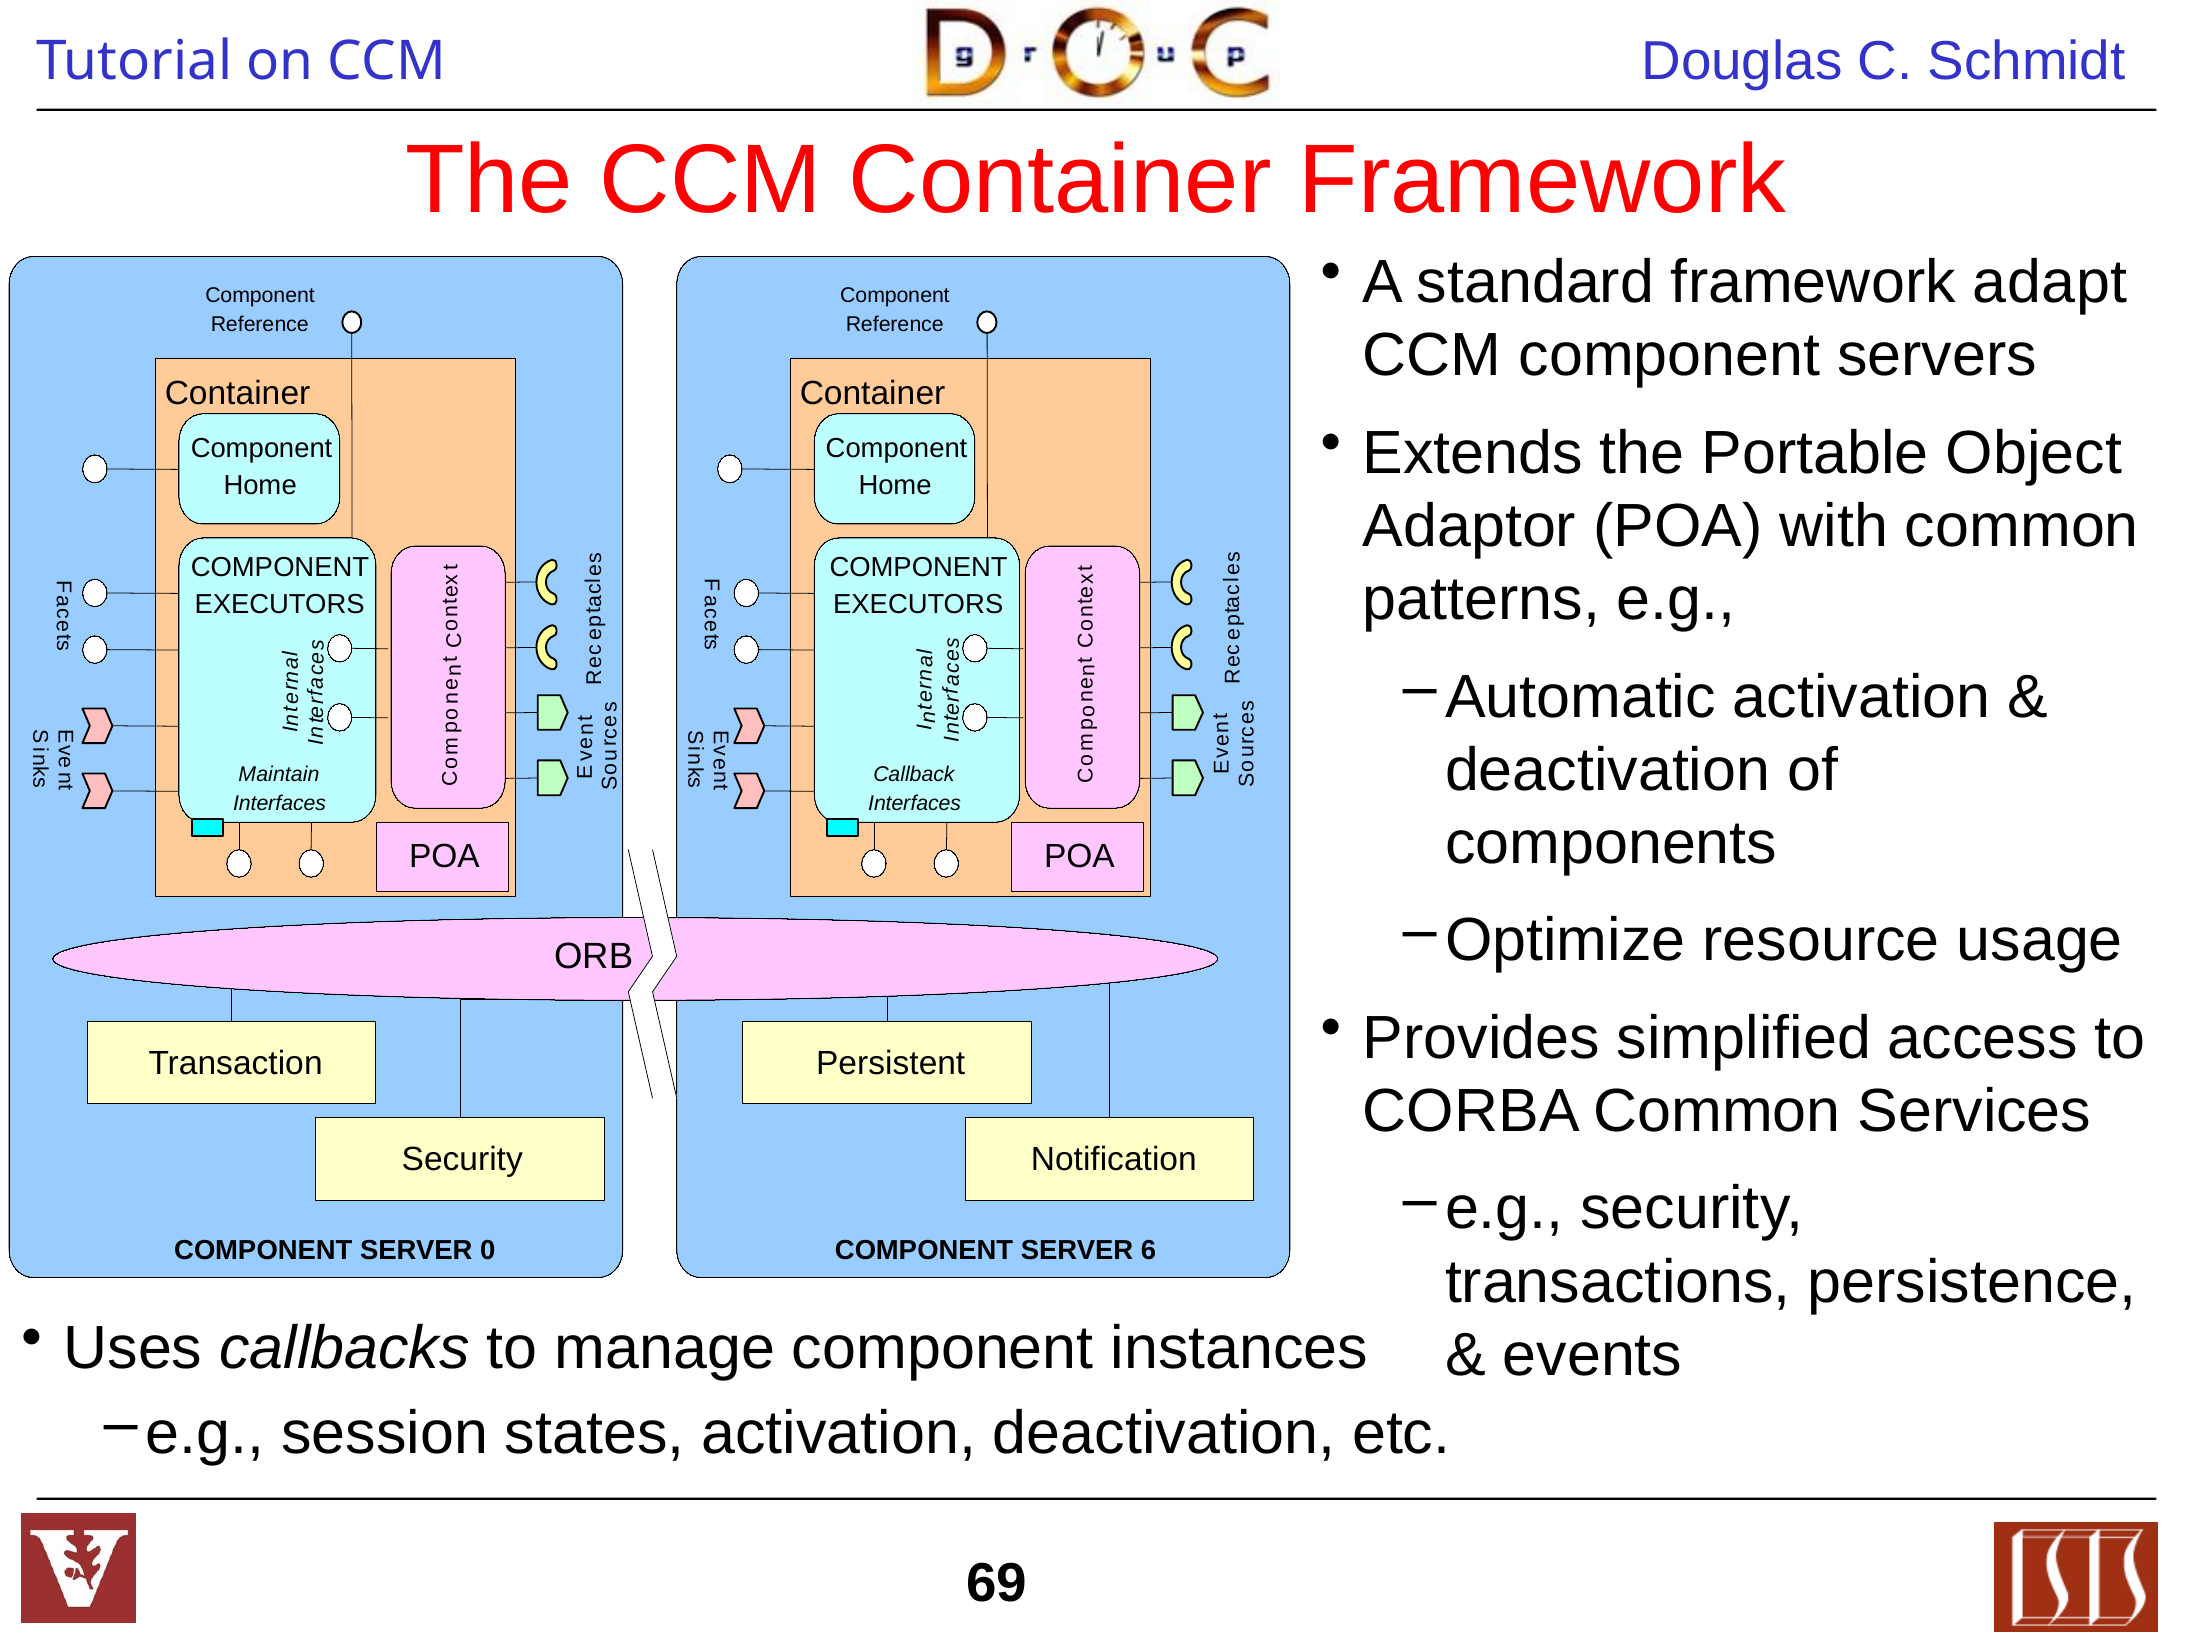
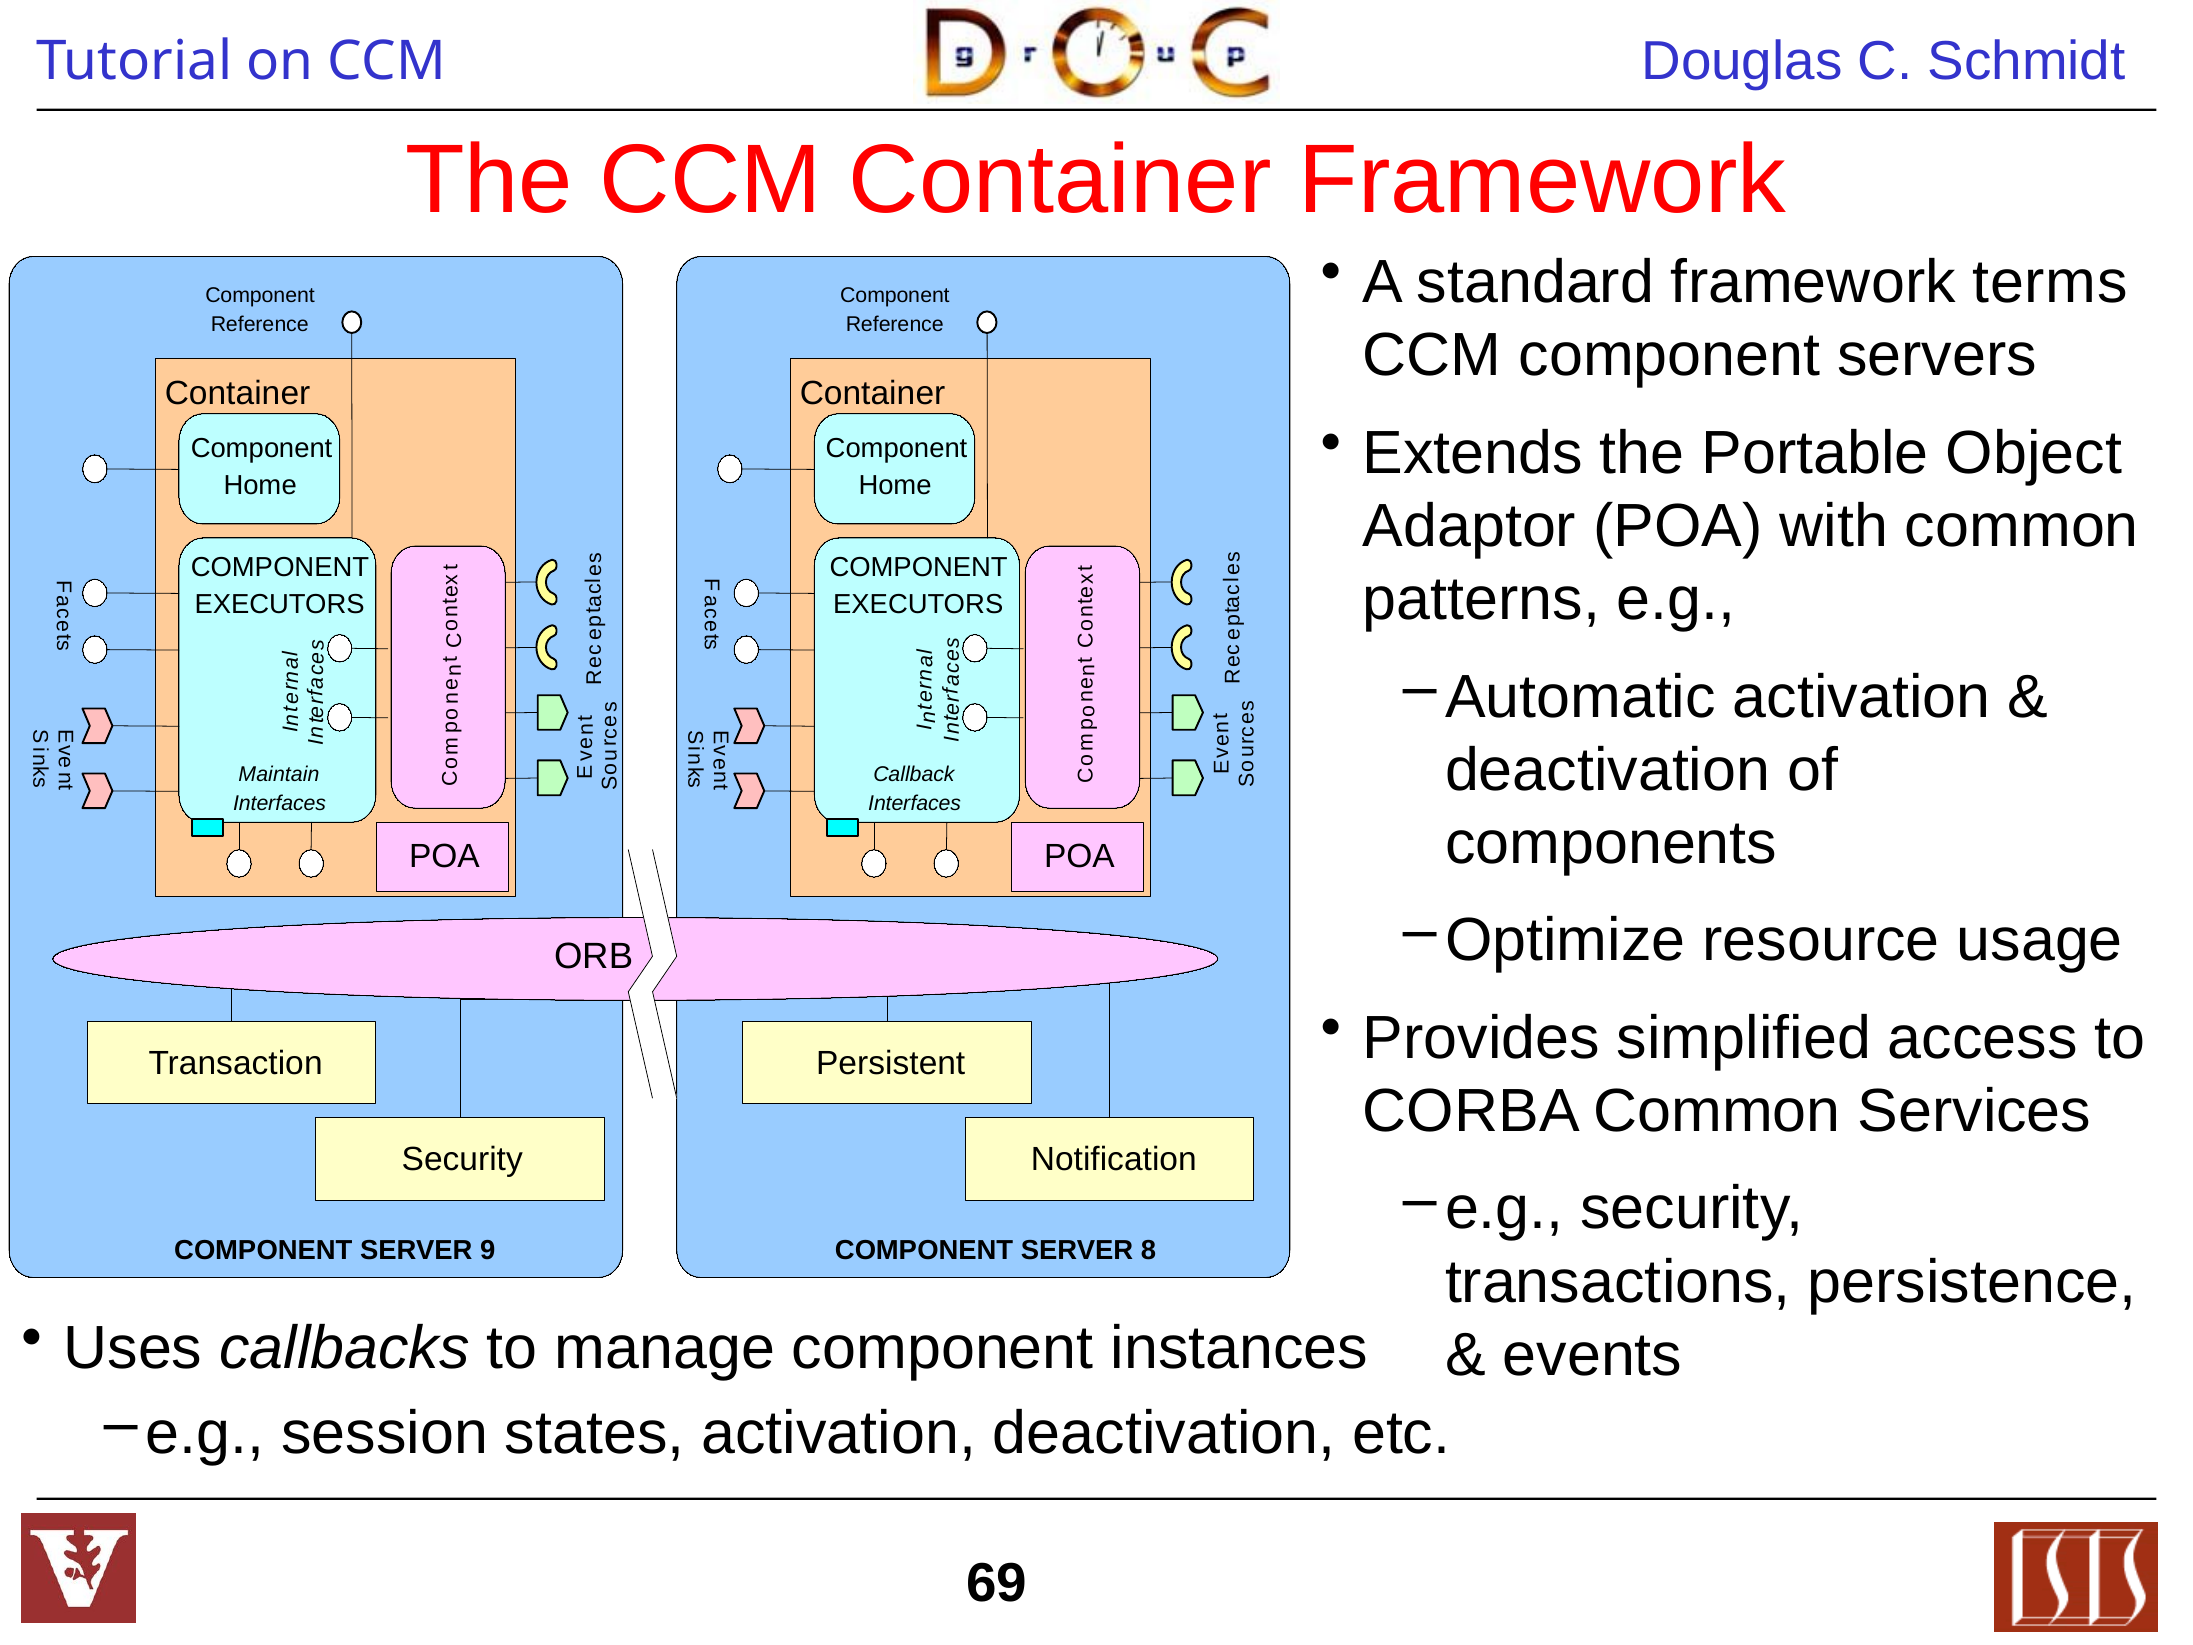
adapt: adapt -> terms (2050, 283)
0: 0 -> 9 (488, 1250)
6: 6 -> 8 (1148, 1250)
